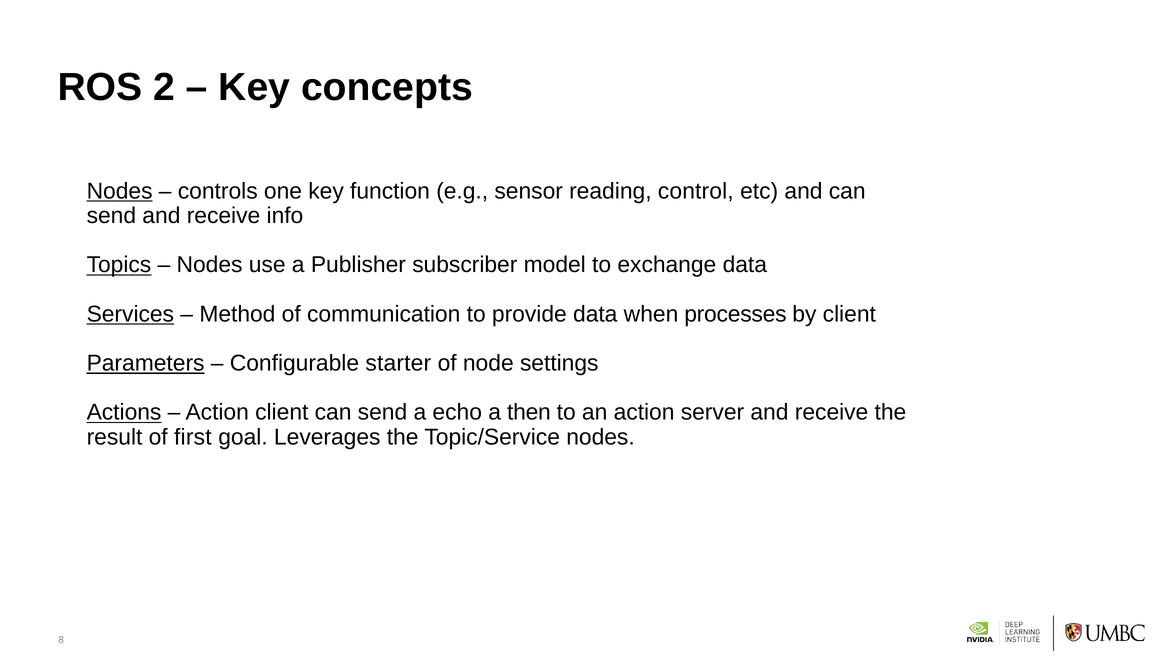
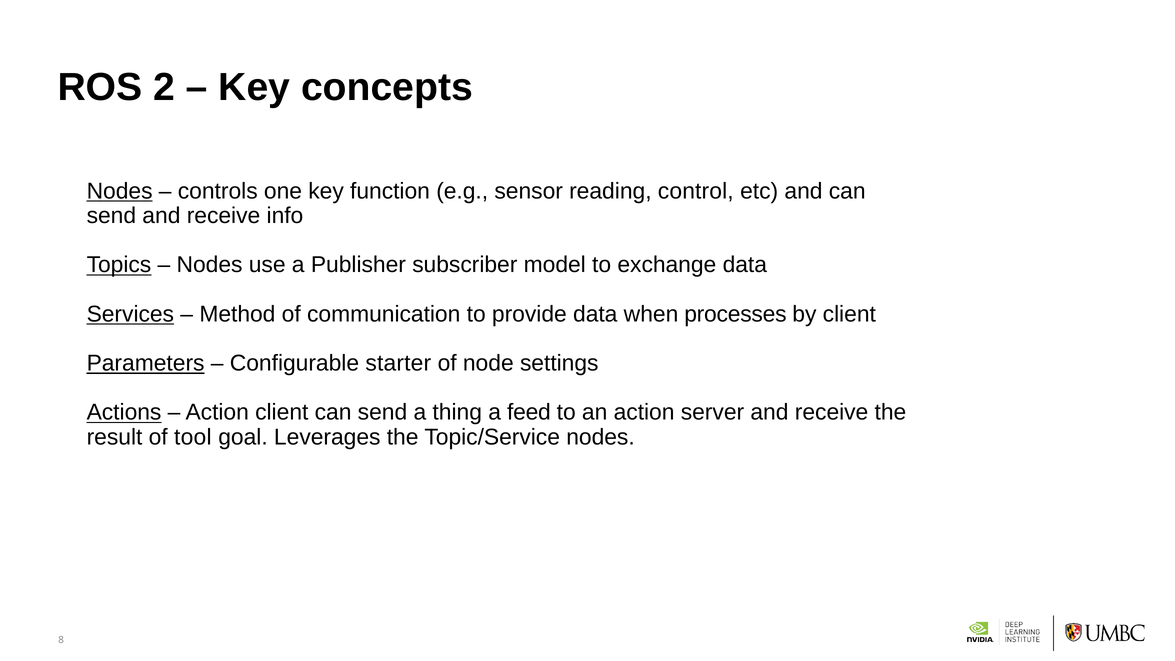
echo: echo -> thing (457, 412)
then: then -> feed (529, 412)
first: first -> tool (193, 437)
